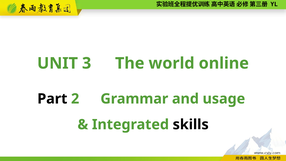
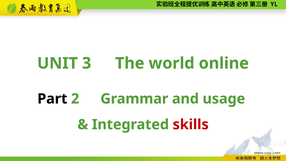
skills colour: black -> red (191, 124)
